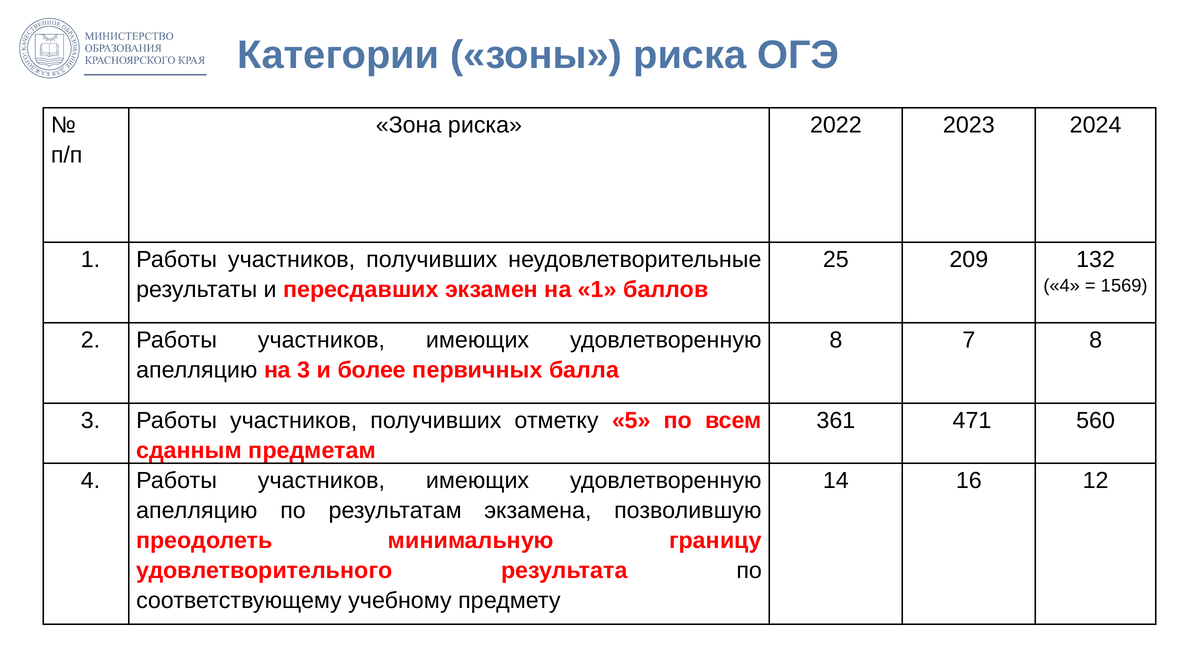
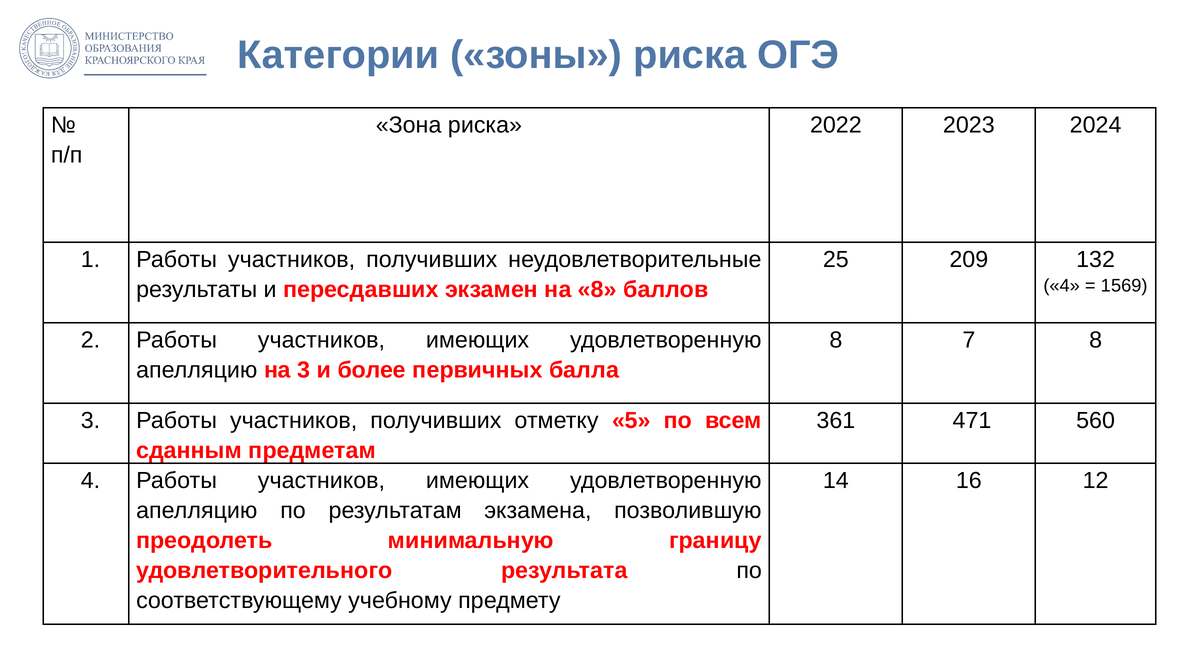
на 1: 1 -> 8 (597, 290)
